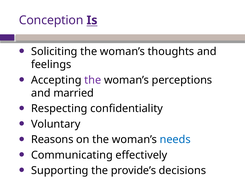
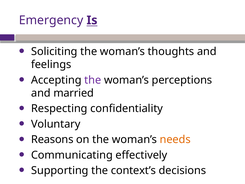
Conception: Conception -> Emergency (51, 20)
needs colour: blue -> orange (175, 139)
provide’s: provide’s -> context’s (133, 170)
